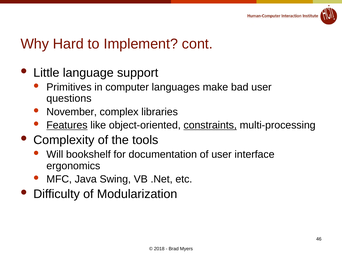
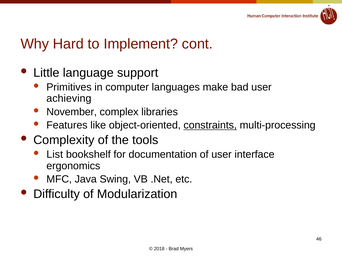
questions: questions -> achieving (69, 98)
Features underline: present -> none (67, 125)
Will: Will -> List (55, 154)
